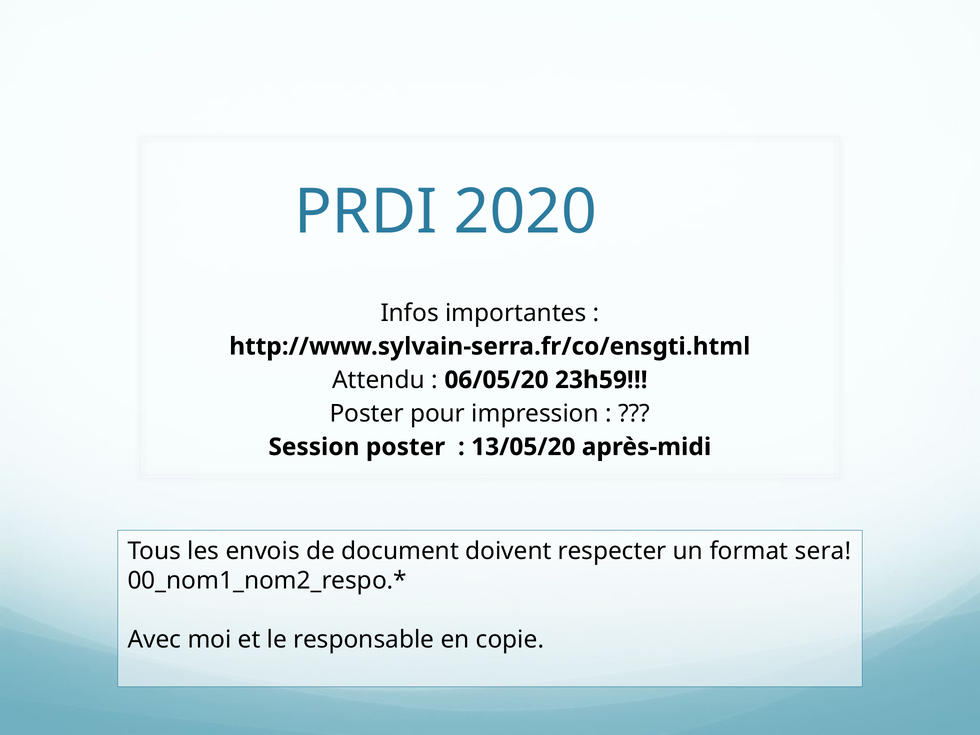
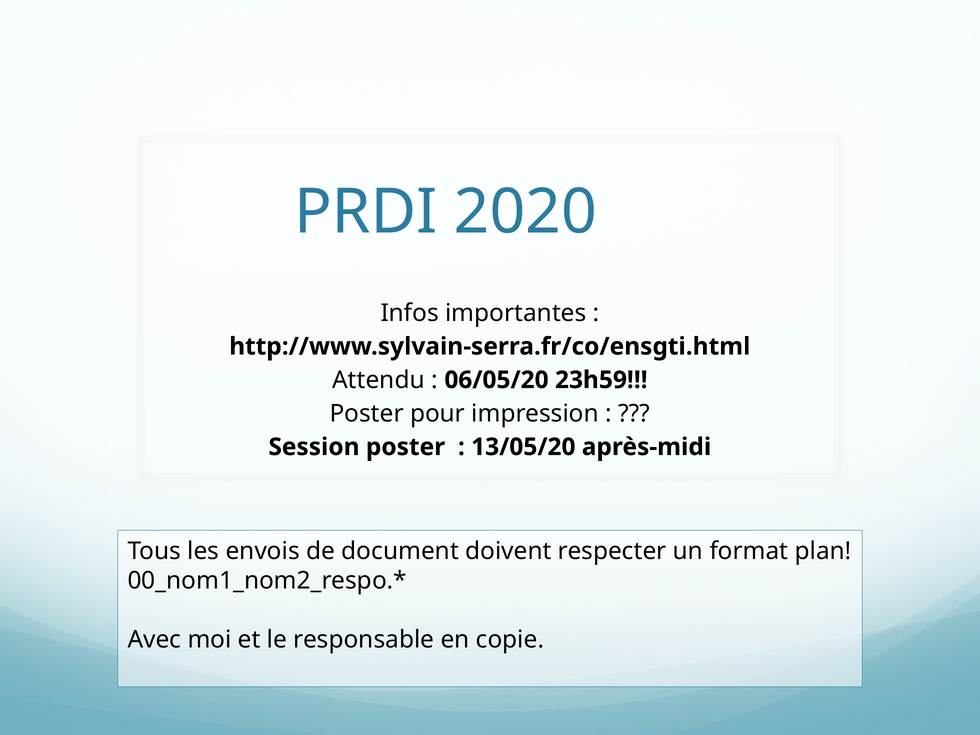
sera: sera -> plan (823, 551)
